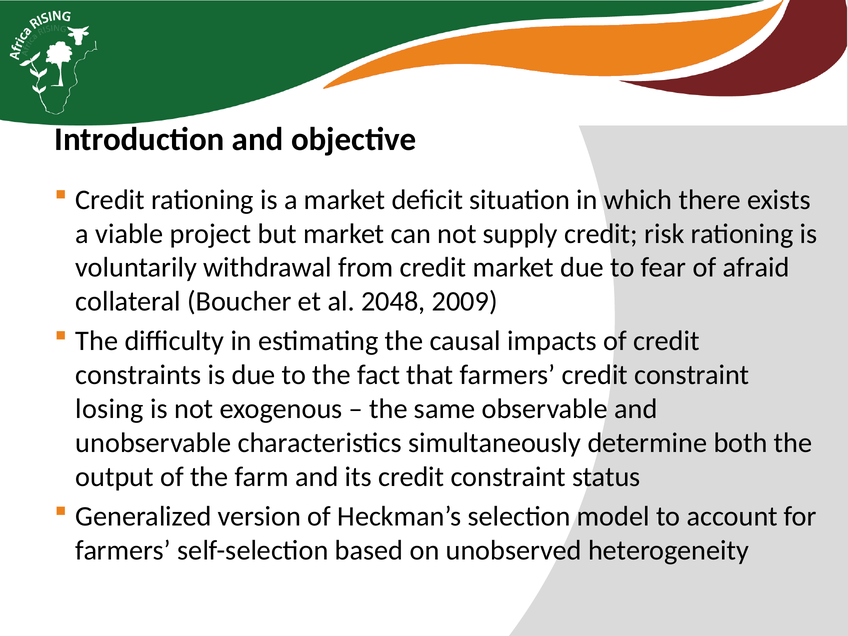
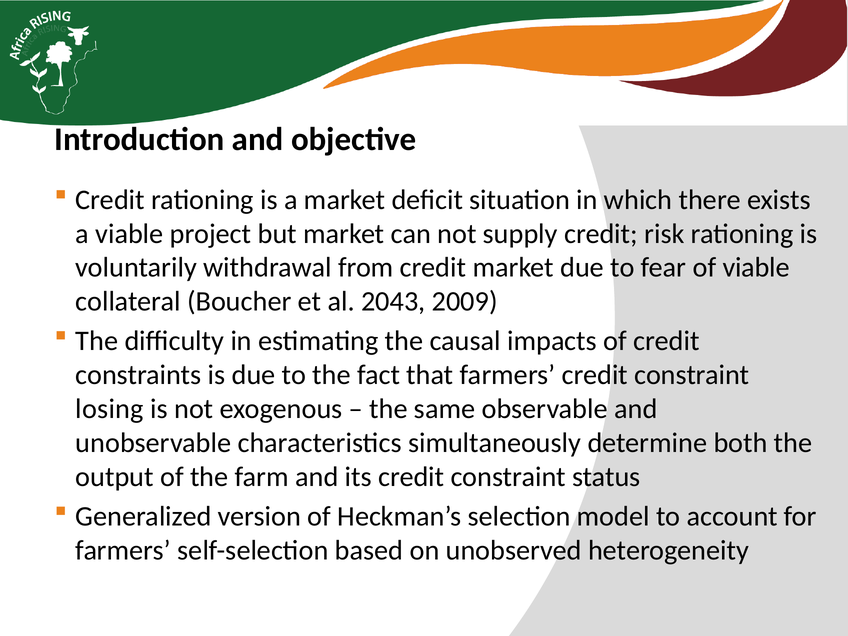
of afraid: afraid -> viable (756, 268)
2048: 2048 -> 2043 (393, 302)
